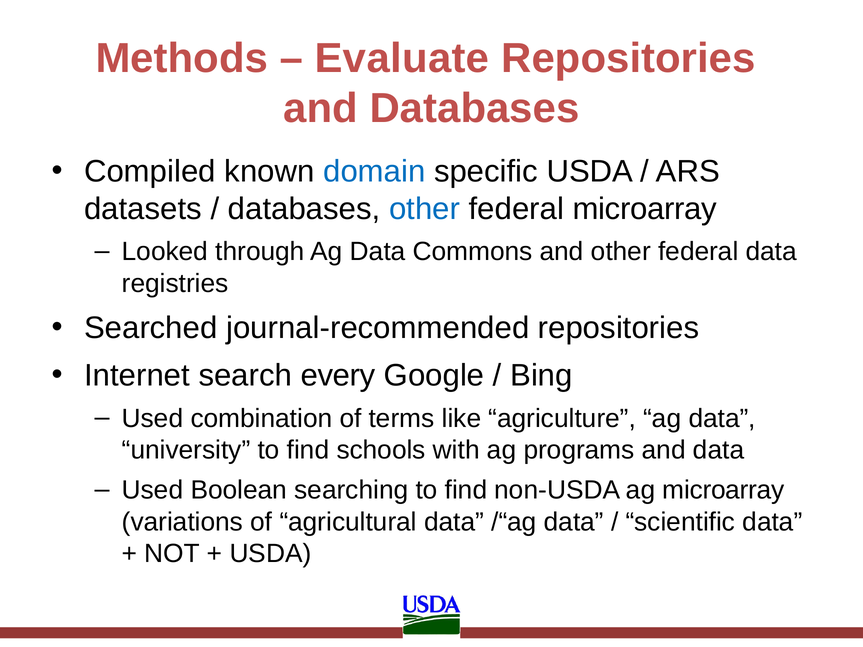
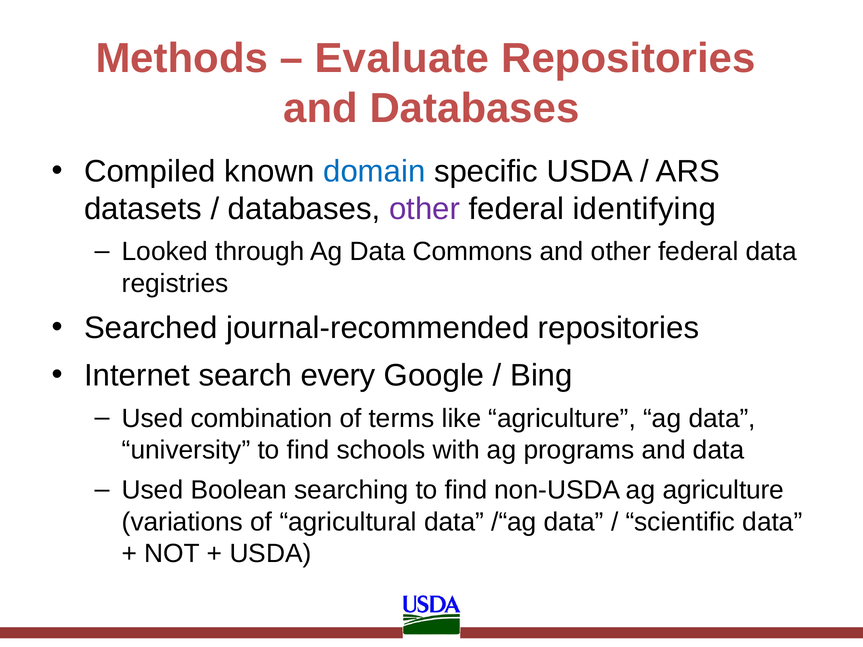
other colour: blue -> purple (425, 209)
federal microarray: microarray -> identifying (644, 209)
ag microarray: microarray -> agriculture (723, 490)
